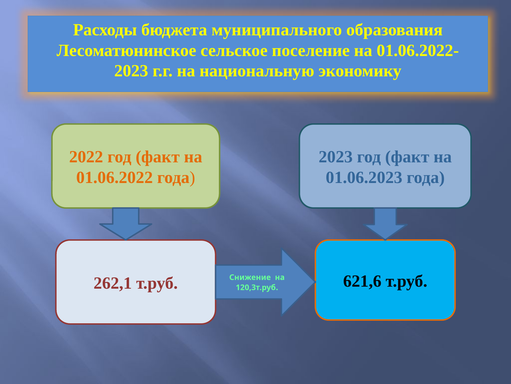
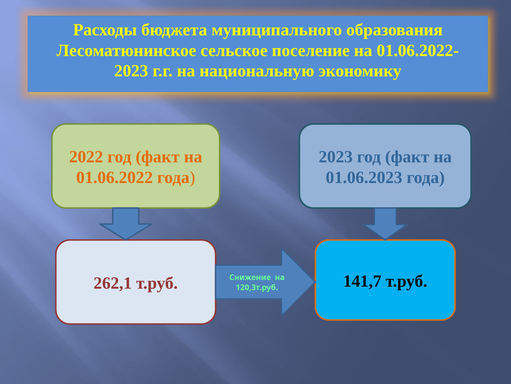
621,6: 621,6 -> 141,7 (362, 281)
